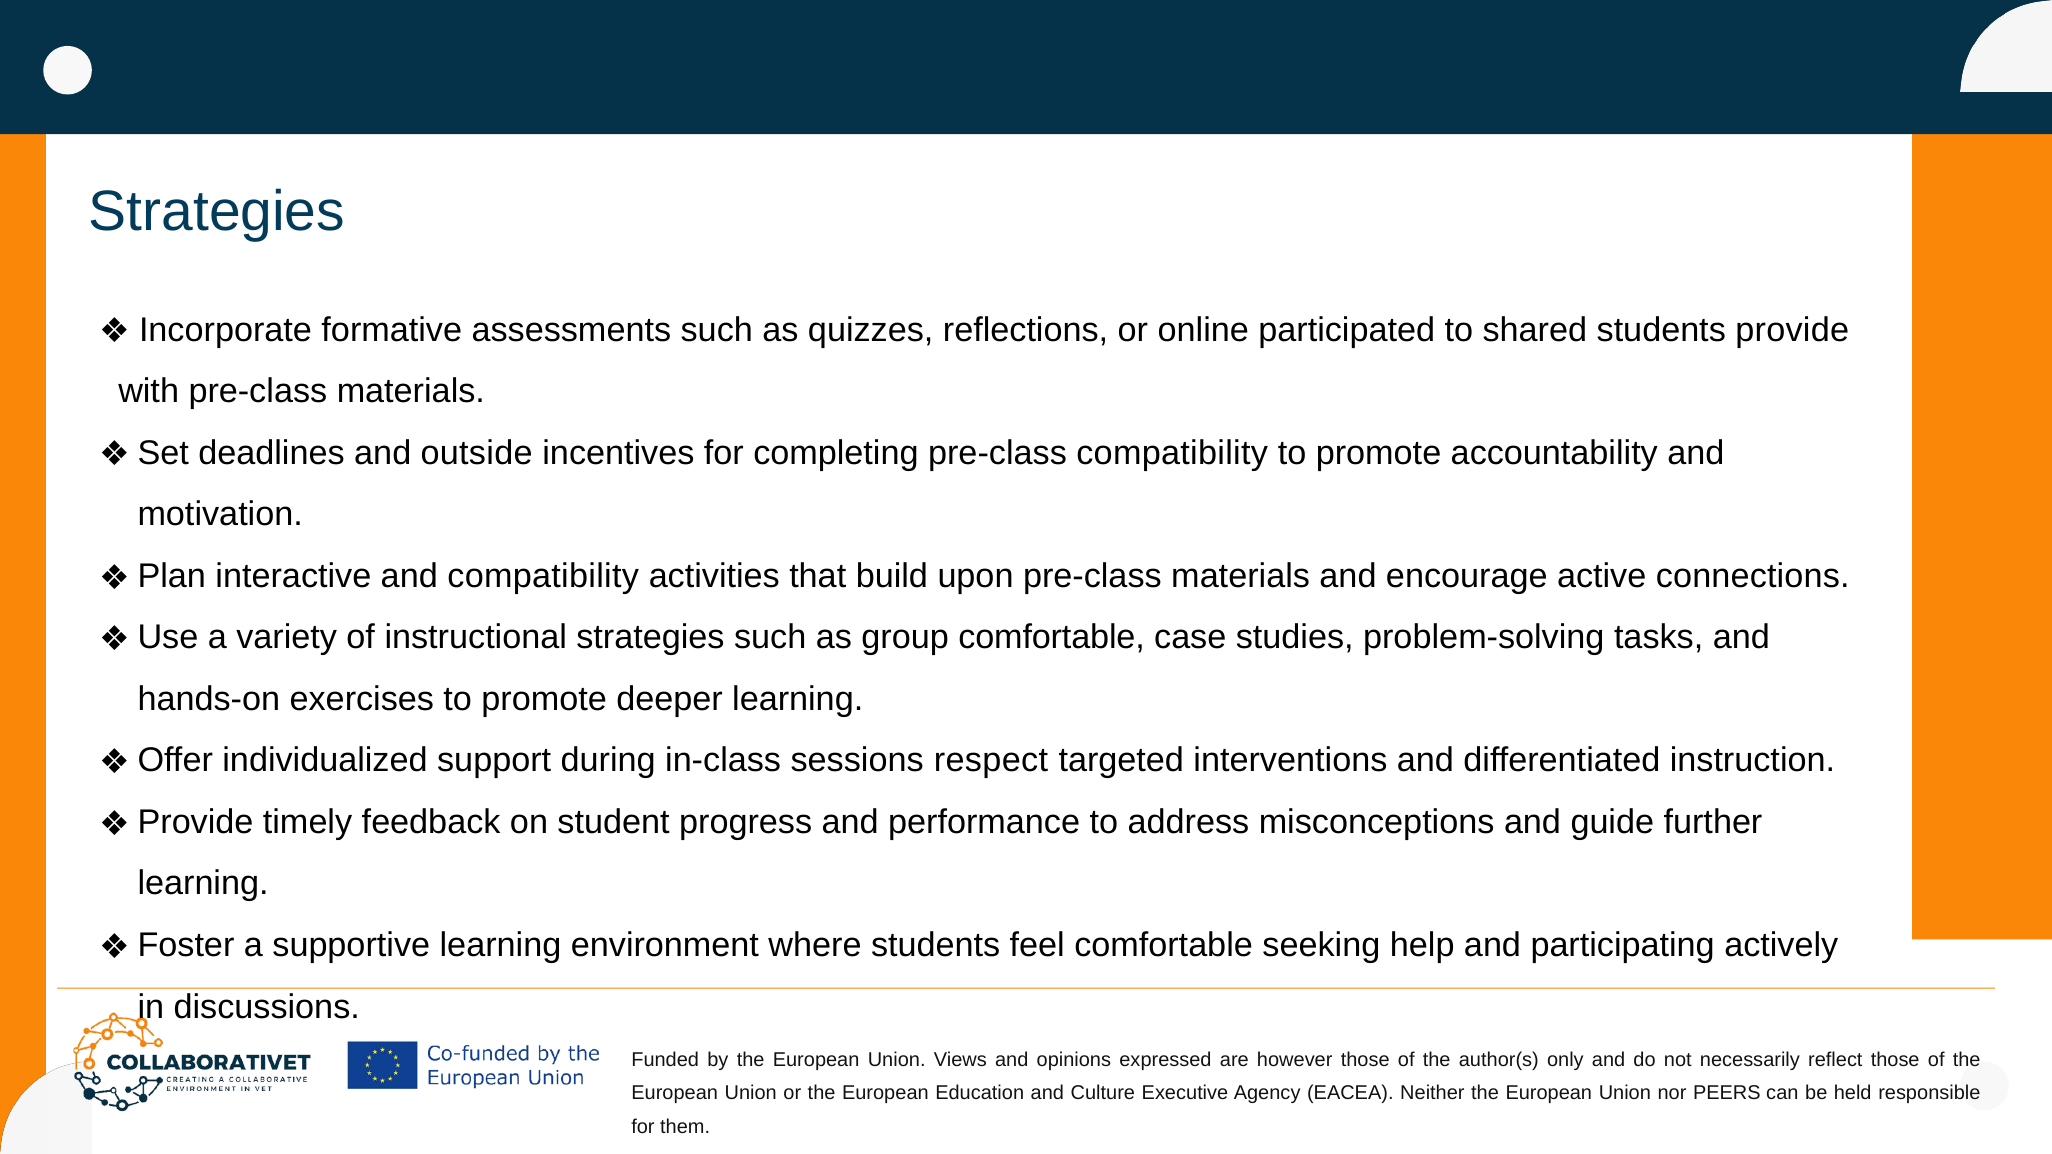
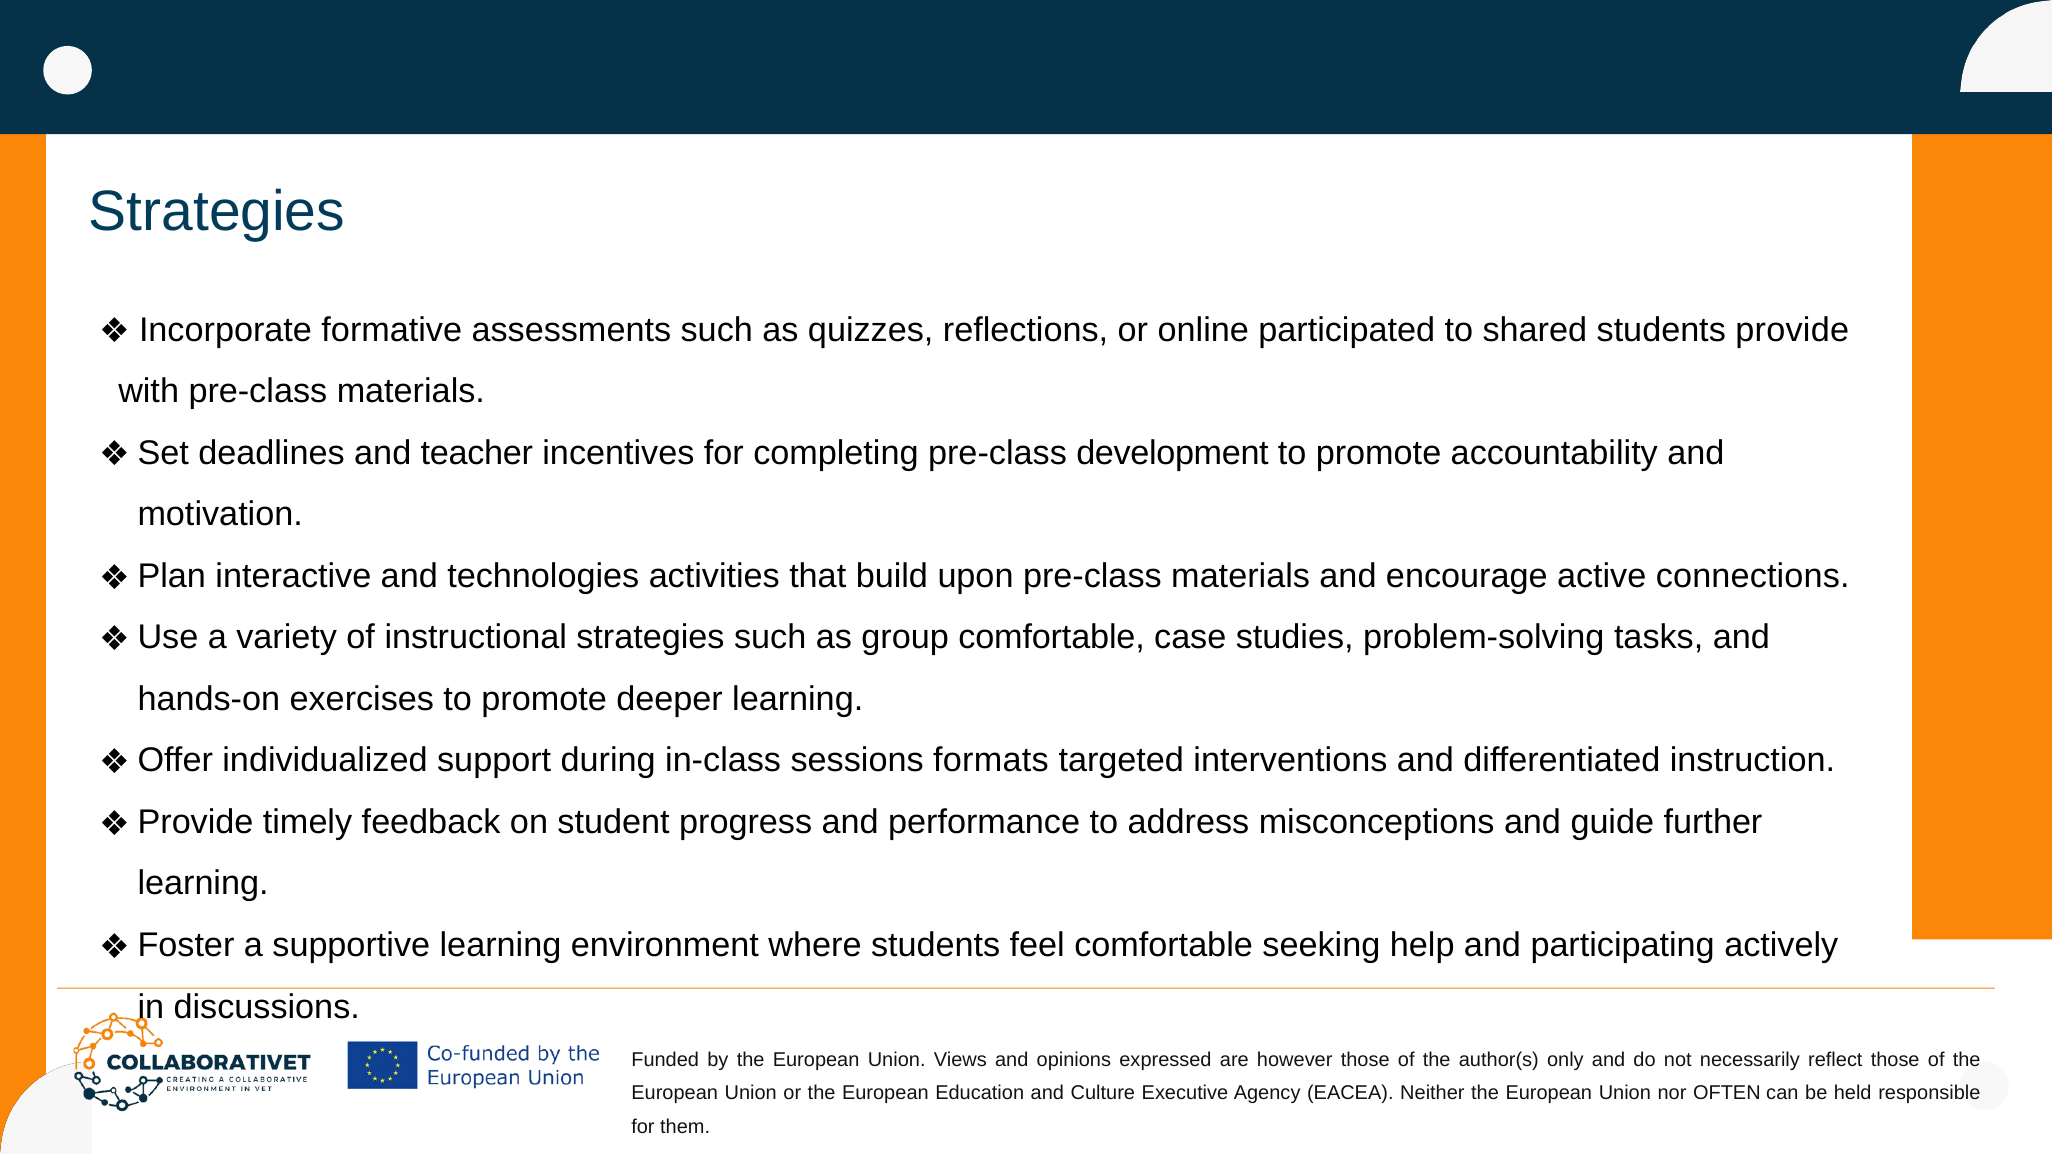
outside: outside -> teacher (477, 453)
pre-class compatibility: compatibility -> development (1172, 453)
and compatibility: compatibility -> technologies (543, 576)
respect: respect -> formats (991, 761)
PEERS: PEERS -> OFTEN (1727, 1094)
